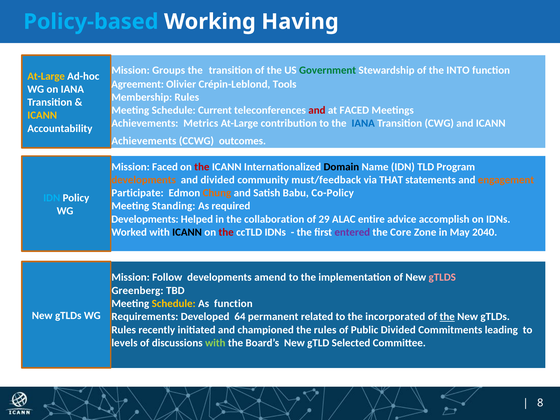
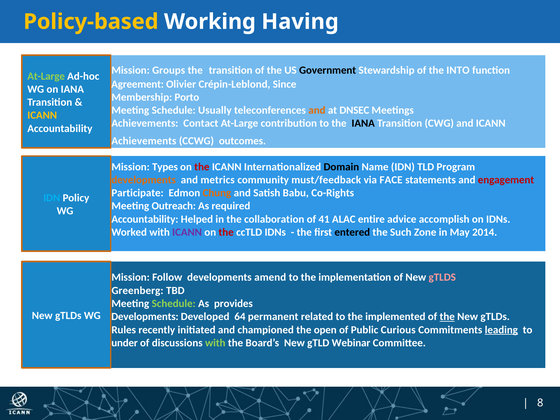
Policy-based colour: light blue -> yellow (91, 22)
Government colour: green -> black (328, 70)
At-Large colour: yellow -> light green (46, 76)
Tools: Tools -> Since (285, 84)
Membership Rules: Rules -> Porto (187, 97)
Current: Current -> Usually (215, 110)
and colour: red -> orange (317, 110)
at FACED: FACED -> DNSEC (354, 110)
Metrics: Metrics -> Contact (201, 123)
IANA colour: blue -> black (363, 123)
Mission Faced: Faced -> Types (165, 167)
and divided: divided -> metrics (218, 180)
THAT: THAT -> FACE (391, 180)
engagement colour: orange -> red (506, 180)
Co-Policy: Co-Policy -> Co-Rights (333, 193)
Standing: Standing -> Outreach (174, 206)
Developments: Developments -> Accountability (145, 219)
29: 29 -> 41 (324, 219)
ICANN colour: black -> purple (187, 232)
entered colour: purple -> black (352, 232)
Core: Core -> Such (401, 232)
2040: 2040 -> 2014 (485, 232)
Schedule colour: yellow -> light green (174, 304)
As function: function -> provides (233, 304)
Requirements: Requirements -> Developments (145, 317)
incorporated: incorporated -> implemented (395, 317)
the rules: rules -> open (325, 330)
Public Divided: Divided -> Curious (398, 330)
leading underline: none -> present (501, 330)
levels: levels -> under (125, 343)
Selected: Selected -> Webinar (351, 343)
